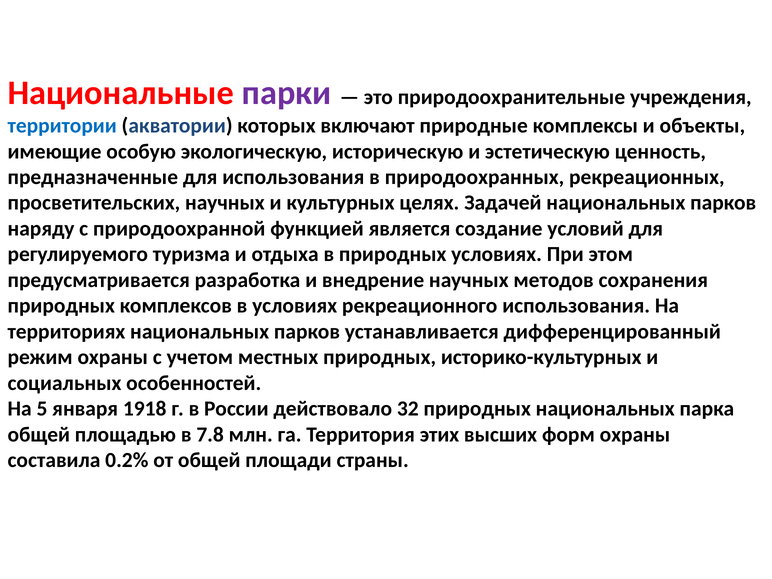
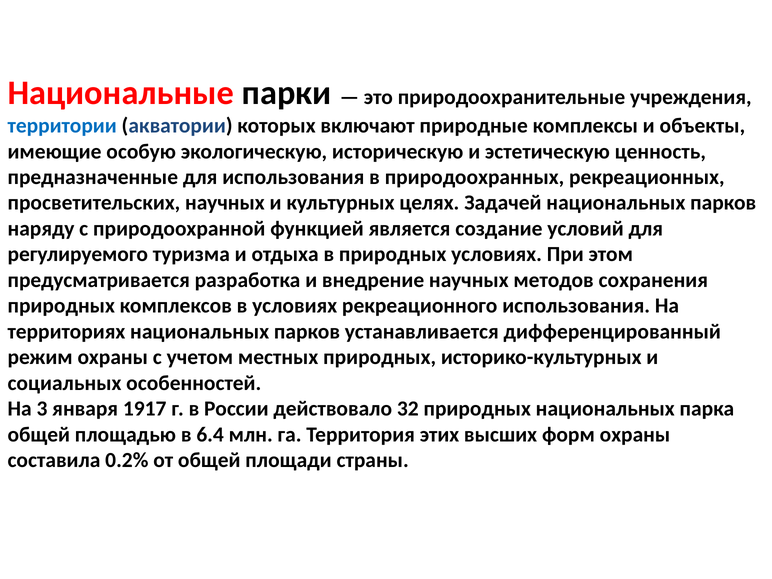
парки colour: purple -> black (287, 93)
5: 5 -> 3 (42, 409)
1918: 1918 -> 1917 (145, 409)
7.8: 7.8 -> 6.4 (210, 435)
